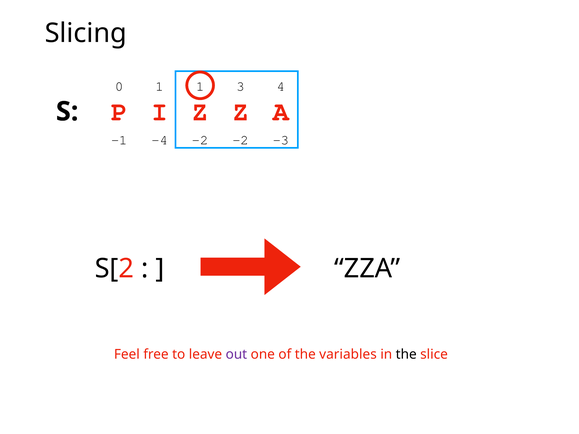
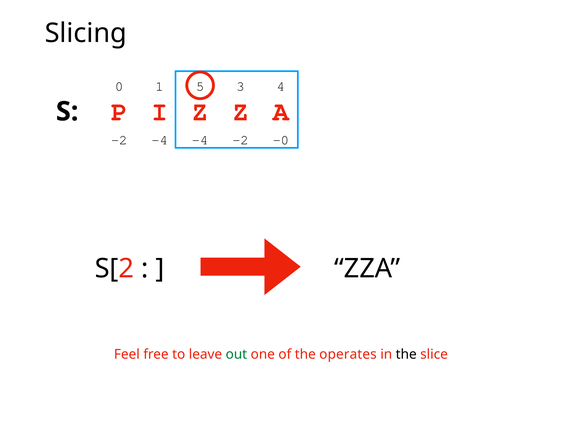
1 1: 1 -> 5 (200, 86)
-1: -1 -> -2 (119, 140)
-4 -2: -2 -> -4 (200, 140)
-3: -3 -> -0 (281, 140)
out colour: purple -> green (236, 355)
variables: variables -> operates (348, 355)
